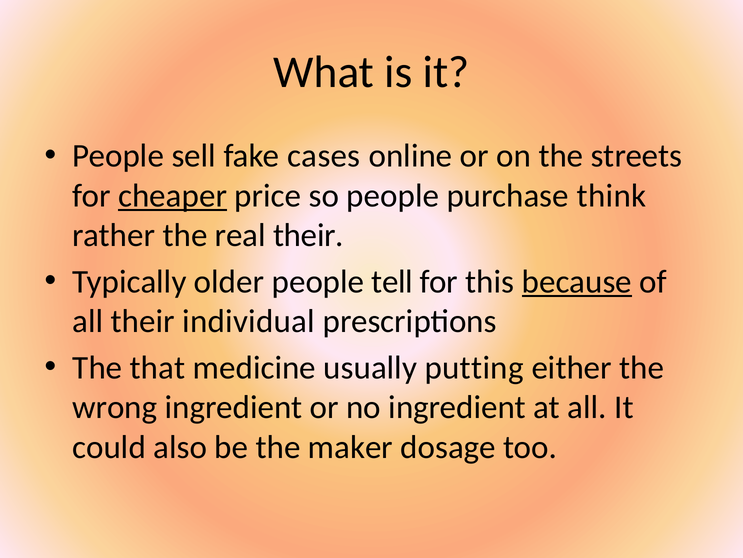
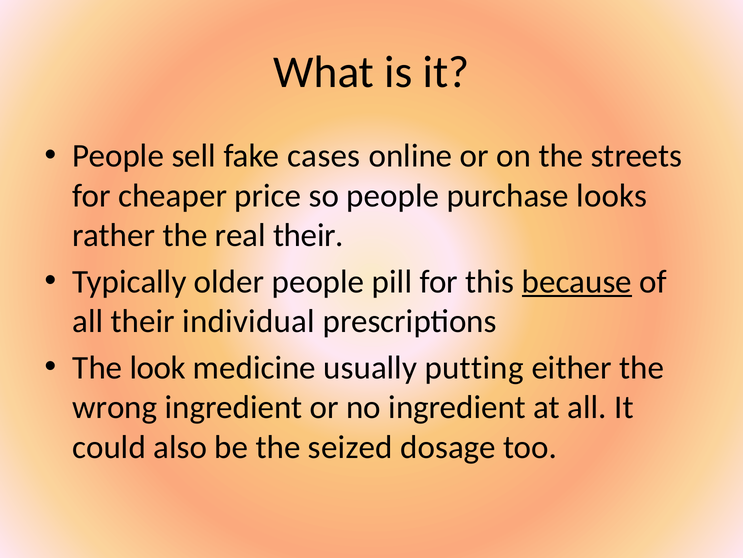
cheaper underline: present -> none (173, 196)
think: think -> looks (612, 196)
tell: tell -> pill (392, 281)
that: that -> look (158, 367)
maker: maker -> seized (350, 447)
